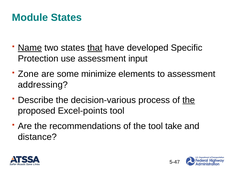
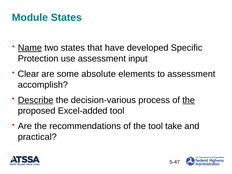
that underline: present -> none (95, 48)
Zone: Zone -> Clear (28, 74)
minimize: minimize -> absolute (99, 74)
addressing: addressing -> accomplish (43, 85)
Describe underline: none -> present (36, 100)
Excel-points: Excel-points -> Excel-added (83, 111)
distance: distance -> practical (37, 137)
